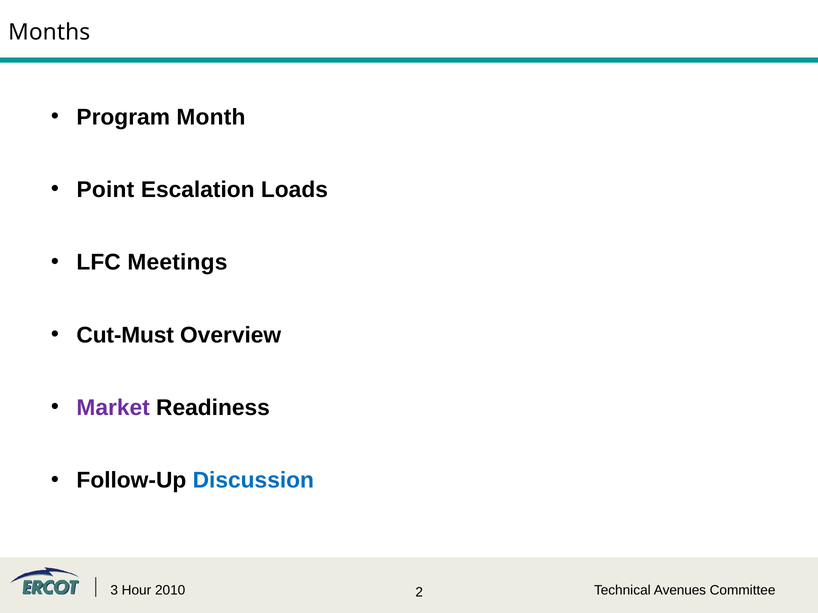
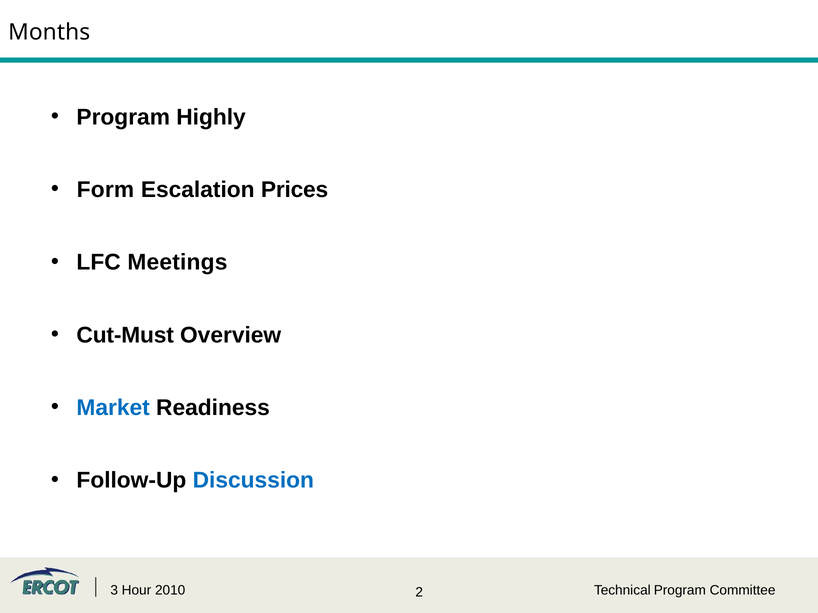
Month: Month -> Highly (211, 117)
Point: Point -> Form (105, 190)
Loads: Loads -> Prices (295, 190)
Market colour: purple -> blue (113, 408)
Technical Avenues: Avenues -> Program (680, 591)
